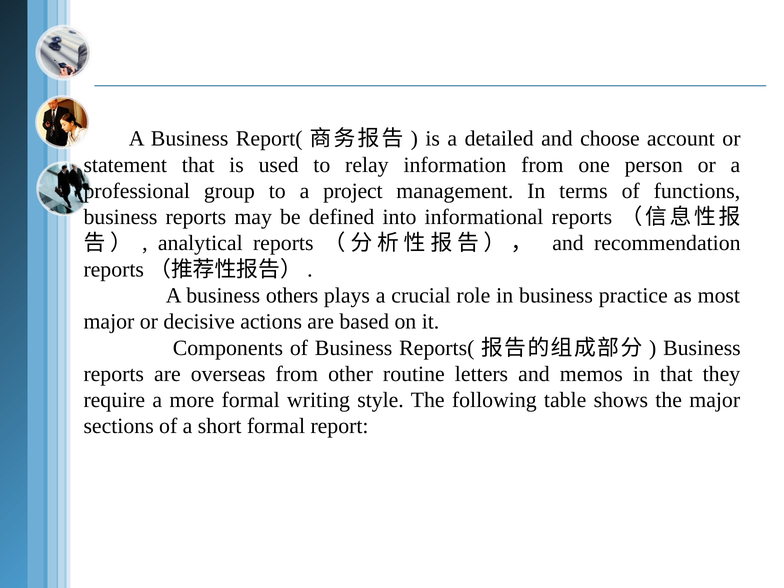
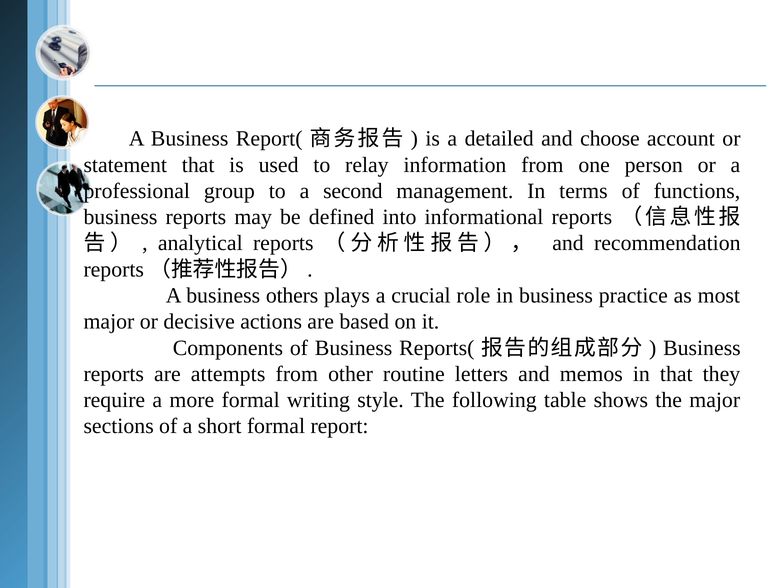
project: project -> second (353, 191)
overseas: overseas -> attempts (228, 374)
